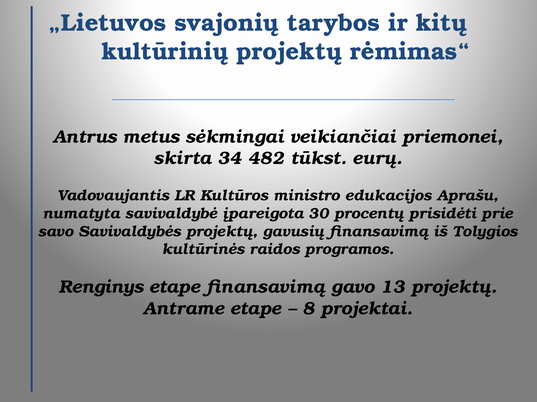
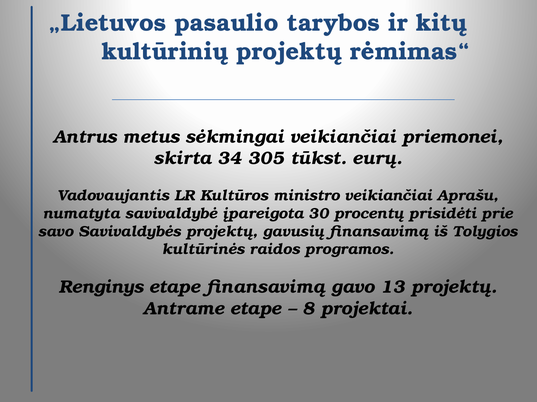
svajonių: svajonių -> pasaulio (226, 23)
482: 482 -> 305 (266, 159)
ministro edukacijos: edukacijos -> veikiančiai (389, 196)
